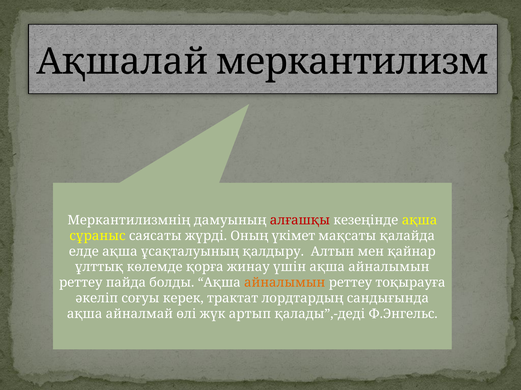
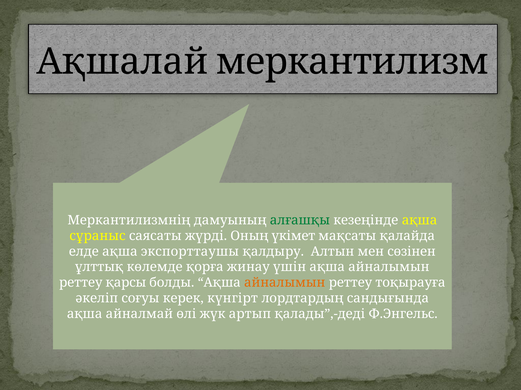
алғашқы colour: red -> green (300, 221)
ұсақталуының: ұсақталуының -> экспорттаушы (190, 252)
қайнар: қайнар -> сөзінен (412, 252)
пайда: пайда -> қарсы (126, 283)
трактат: трактат -> күнгірт (233, 299)
